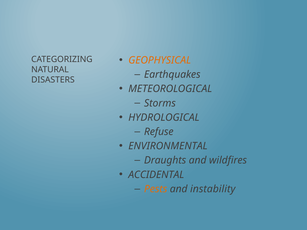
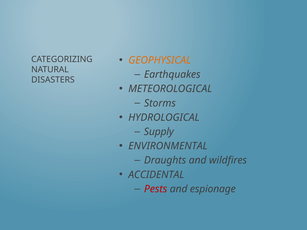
Refuse: Refuse -> Supply (159, 132)
Pests colour: orange -> red (156, 189)
instability: instability -> espionage (213, 189)
